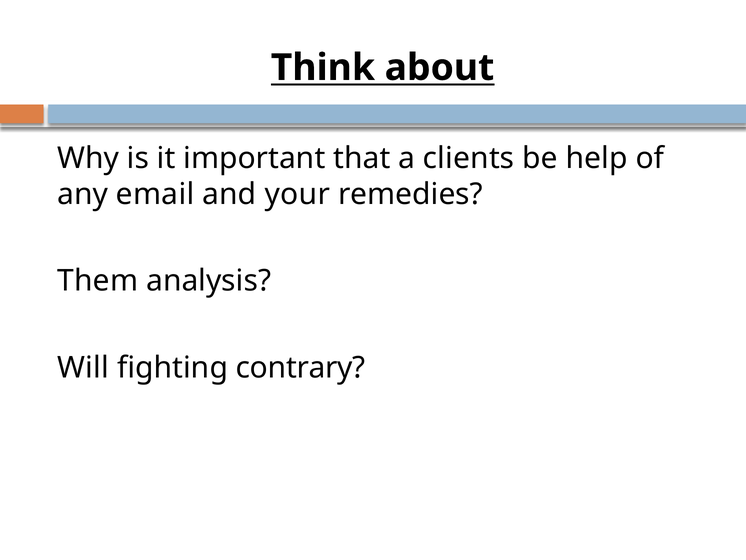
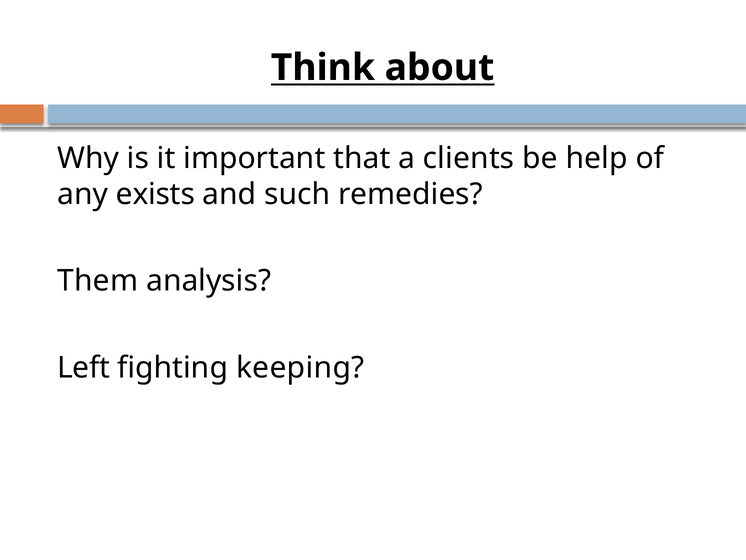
email: email -> exists (155, 194)
your: your -> such (297, 194)
Will: Will -> Left (84, 367)
contrary: contrary -> keeping (300, 367)
